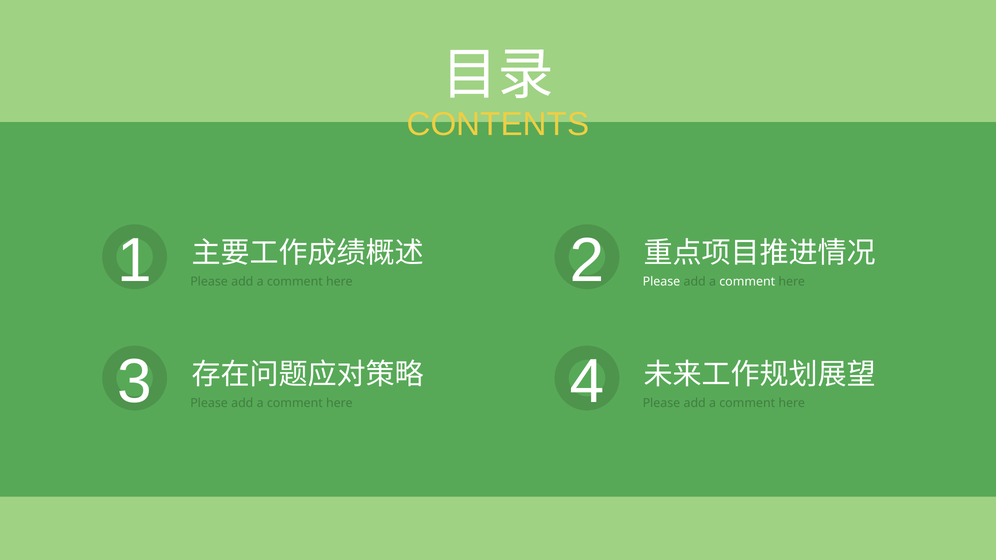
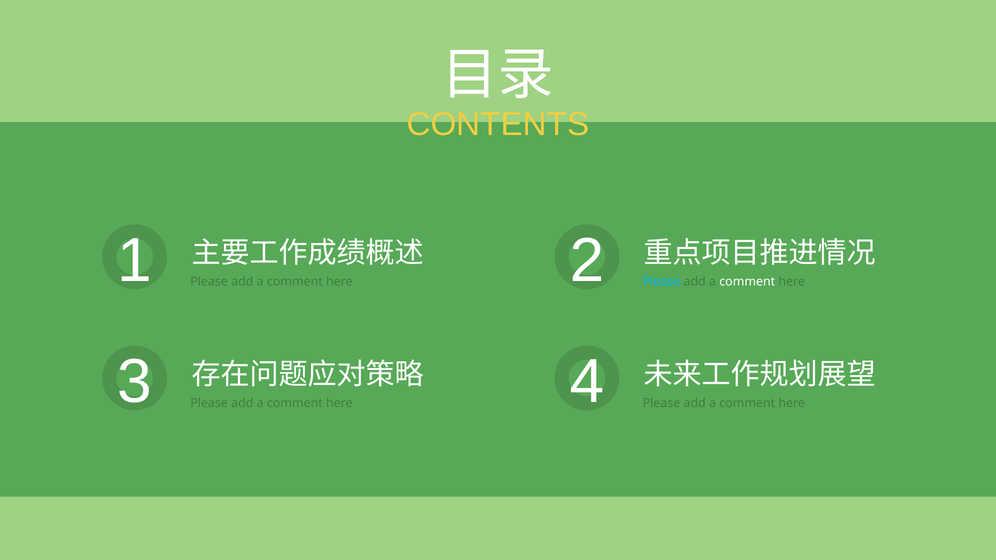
Please colour: white -> light blue (661, 282)
